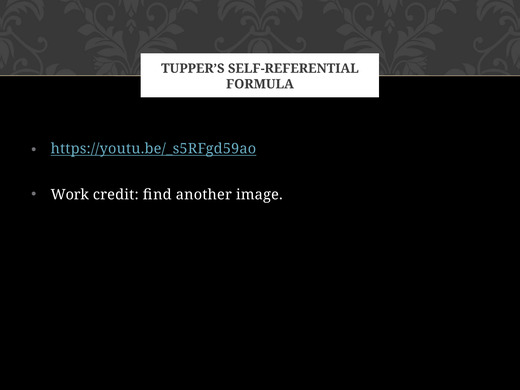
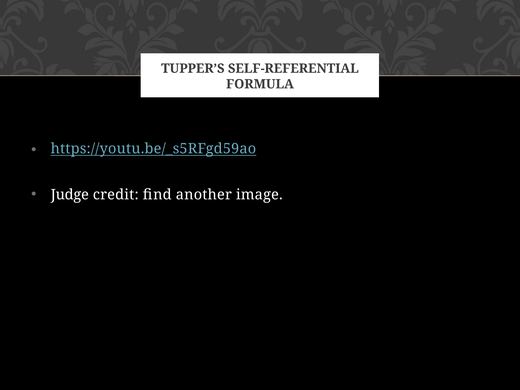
Work: Work -> Judge (70, 195)
